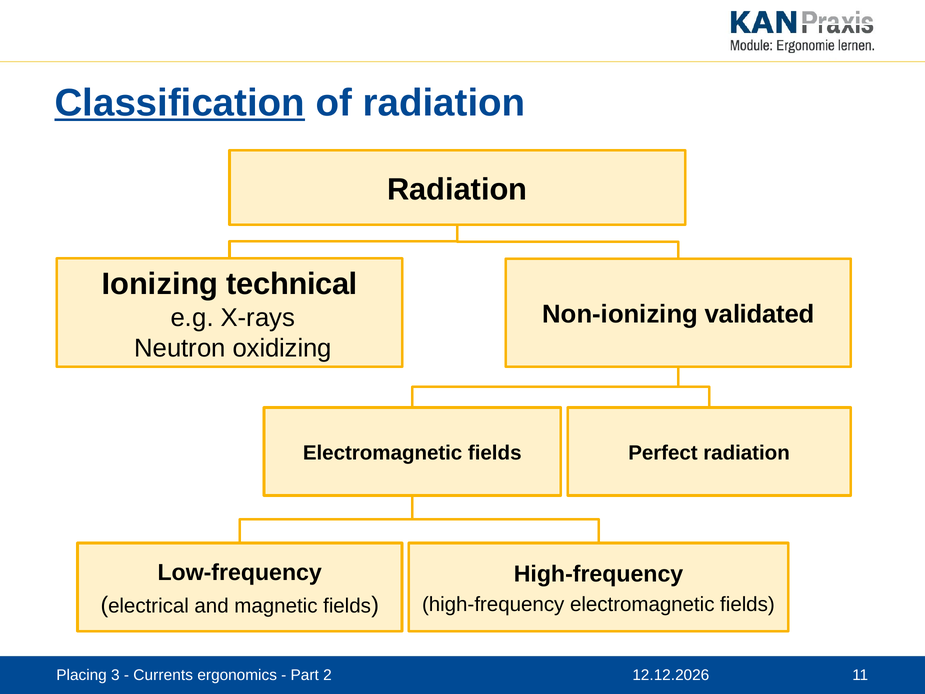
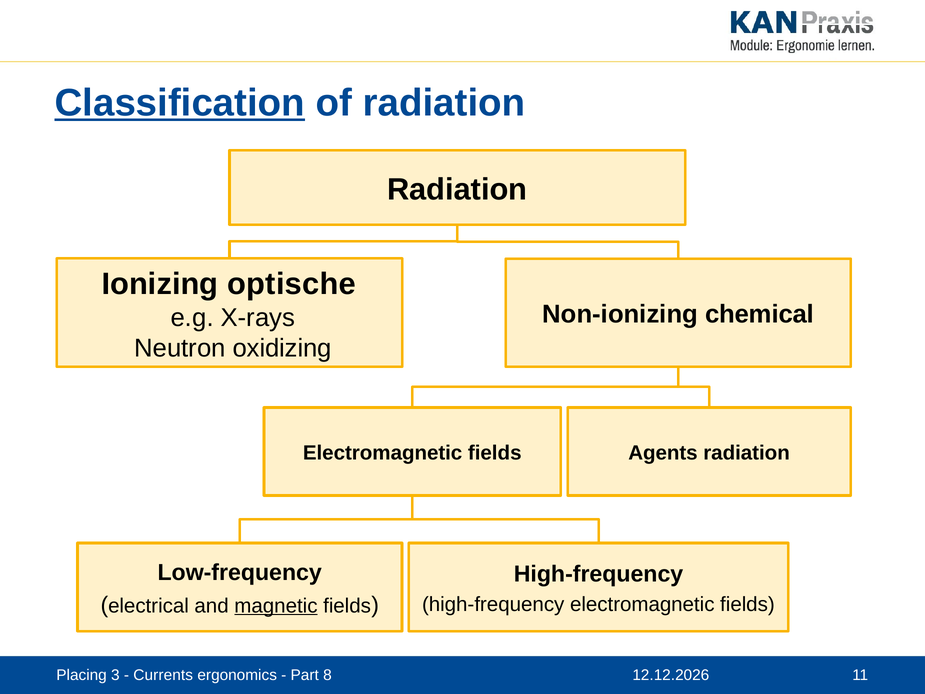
technical: technical -> optische (292, 284)
validated: validated -> chemical (760, 314)
Perfect: Perfect -> Agents (663, 453)
magnetic underline: none -> present (276, 606)
2: 2 -> 8 (327, 675)
